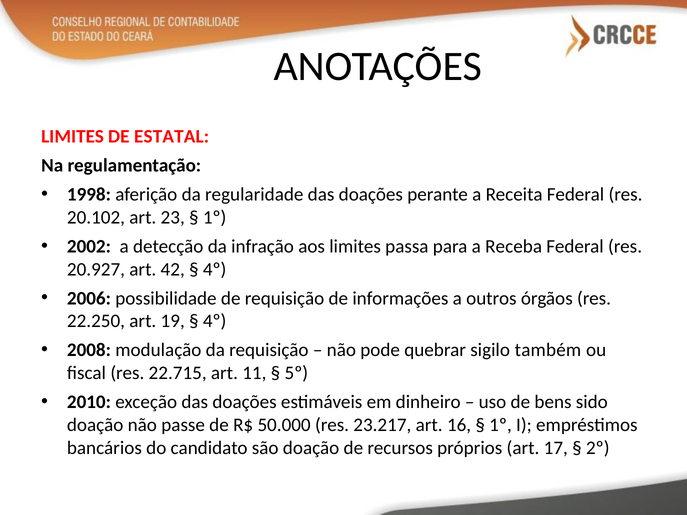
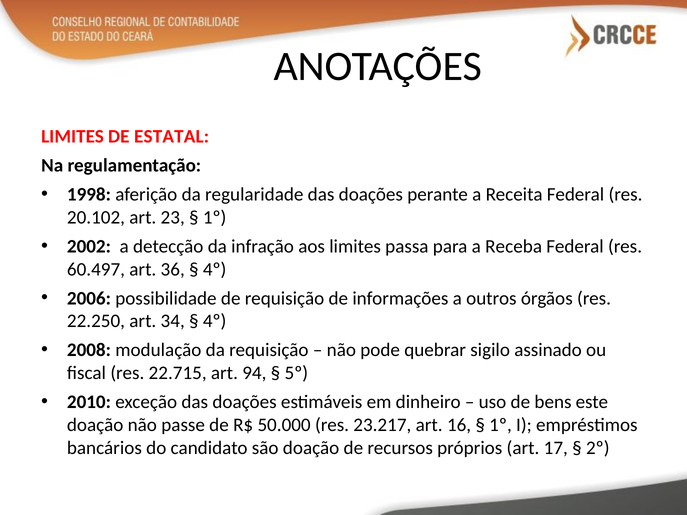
20.927: 20.927 -> 60.497 (96, 269)
42: 42 -> 36 (173, 269)
19: 19 -> 34 (173, 321)
também: também -> assinado (548, 350)
11: 11 -> 94 (254, 373)
sido: sido -> este (592, 402)
